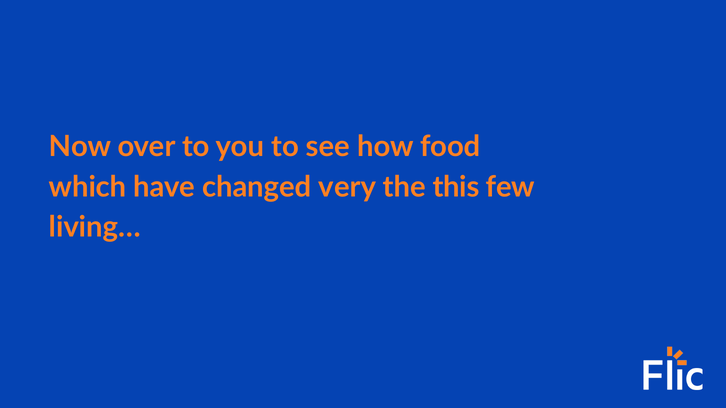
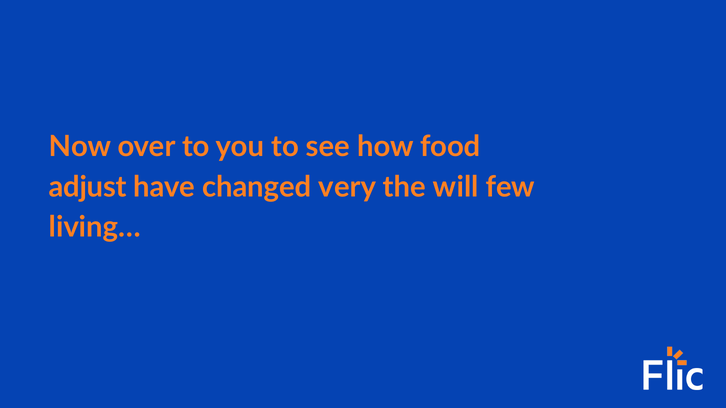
which: which -> adjust (88, 187)
this: this -> will (456, 187)
